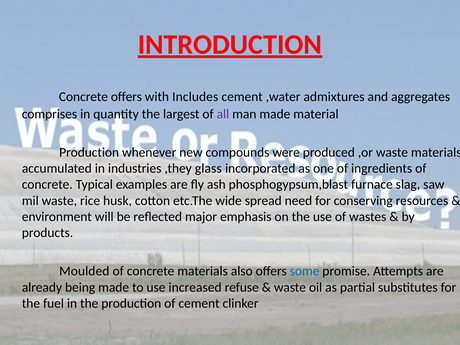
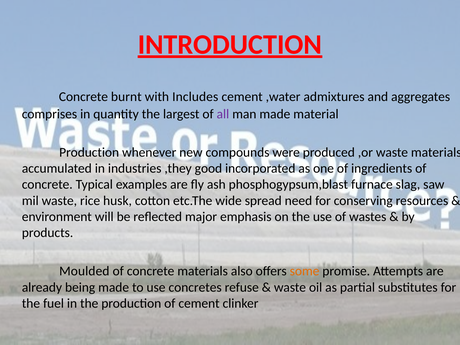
Concrete offers: offers -> burnt (126, 97)
glass: glass -> good (208, 168)
some colour: blue -> orange (305, 271)
increased: increased -> concretes (195, 287)
